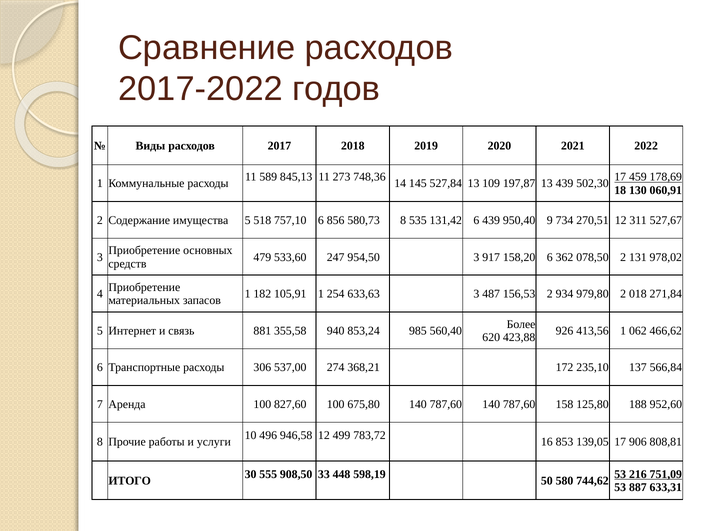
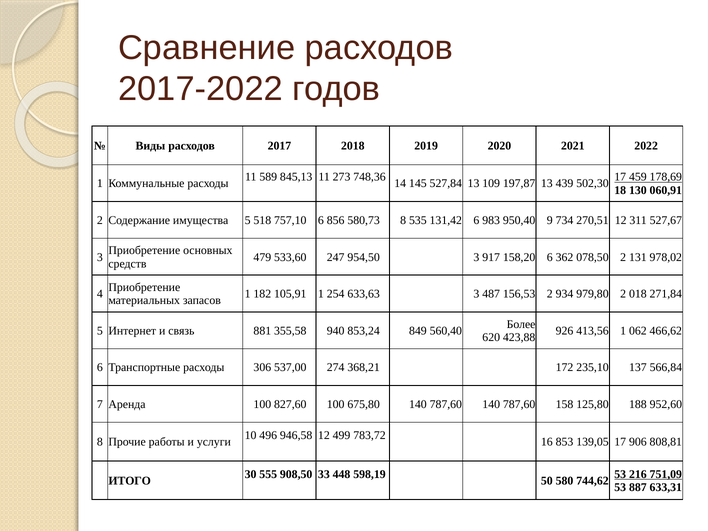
6 439: 439 -> 983 (491, 220)
985: 985 -> 849 (418, 331)
